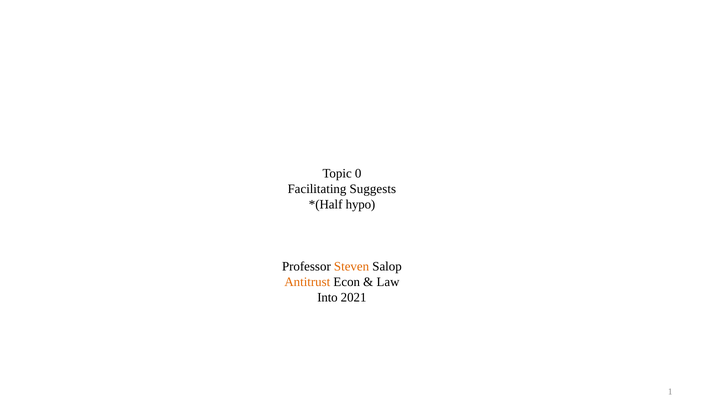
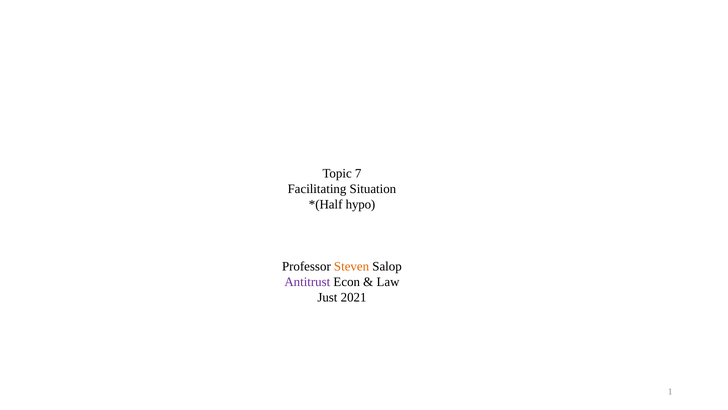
0: 0 -> 7 (358, 173)
Suggests: Suggests -> Situation (373, 189)
Antitrust colour: orange -> purple (307, 281)
Into: Into -> Just (327, 297)
